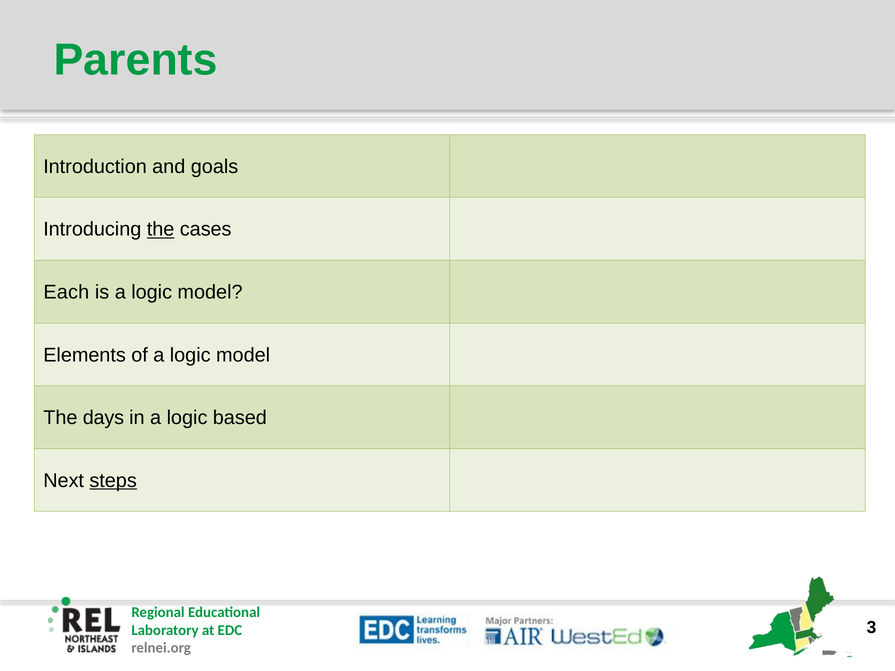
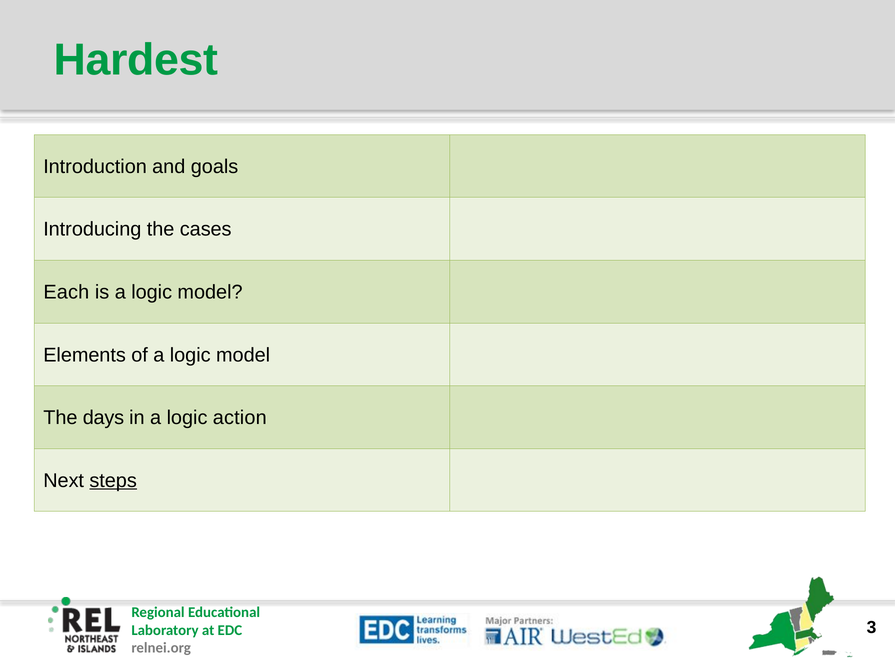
Parents: Parents -> Hardest (136, 60)
the underline: present -> none (161, 229)
based: based -> action (240, 418)
